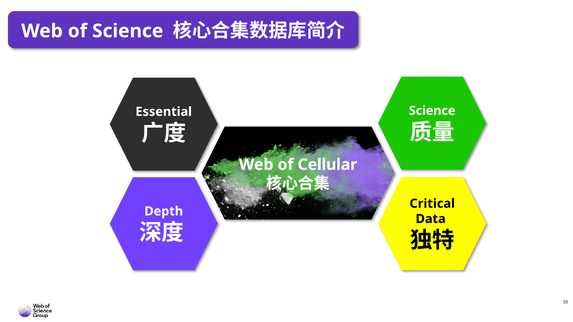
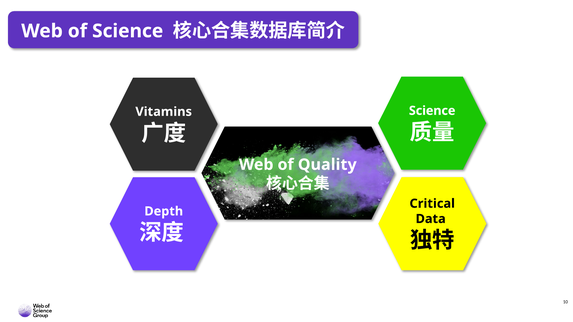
Essential: Essential -> Vitamins (164, 112)
Cellular: Cellular -> Quality (327, 165)
